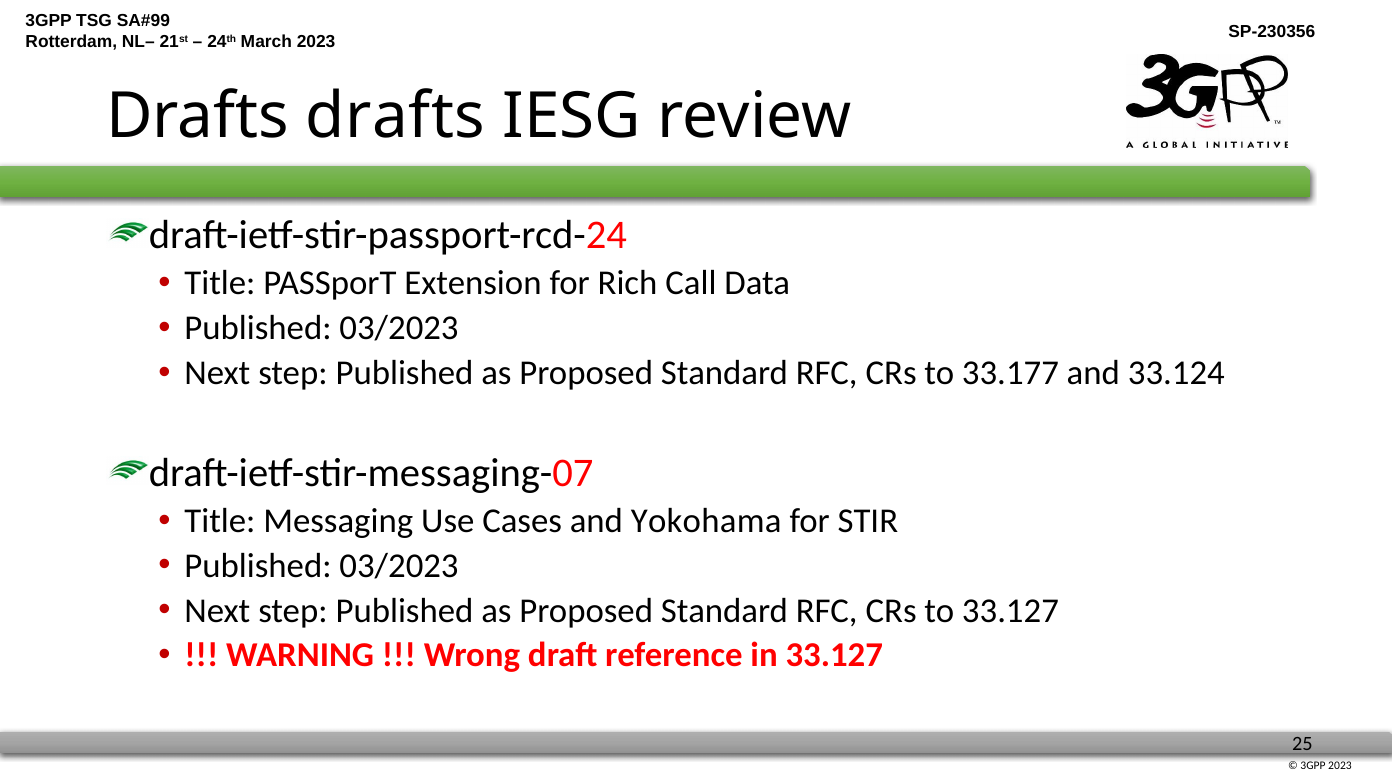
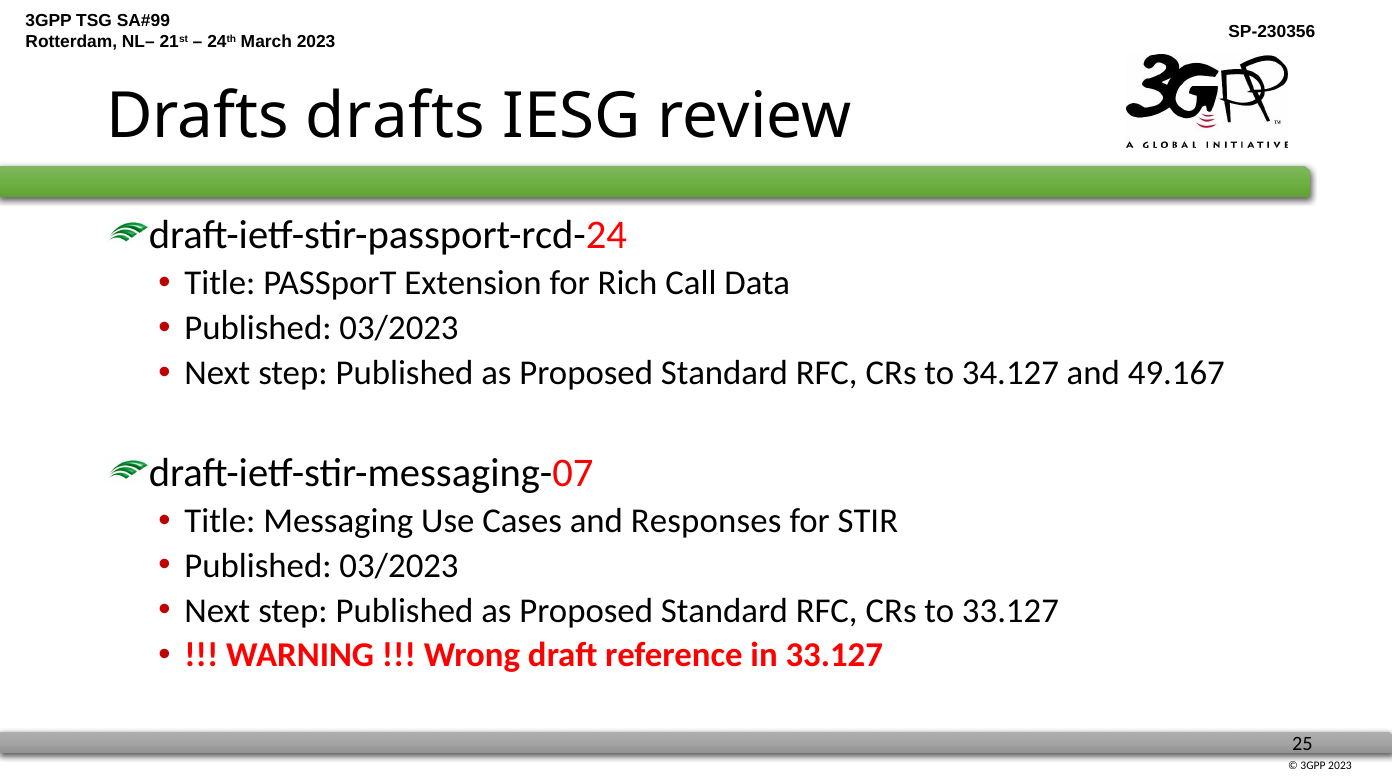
33.177: 33.177 -> 34.127 (1010, 373)
33.124: 33.124 -> 49.167 (1176, 373)
Yokohama: Yokohama -> Responses (706, 521)
